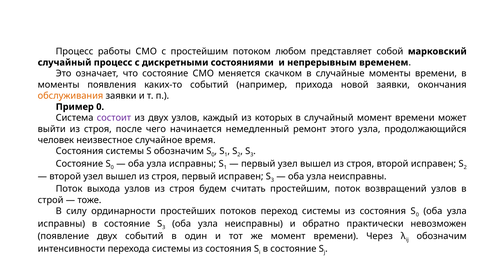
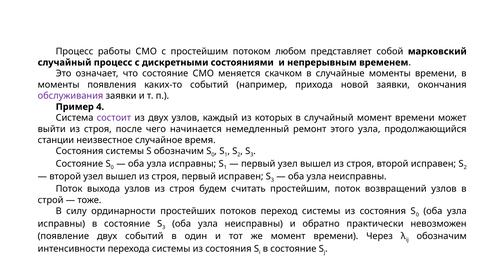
обслуживания colour: orange -> purple (70, 96)
Пример 0: 0 -> 4 (100, 107)
человек: человек -> станции (56, 140)
